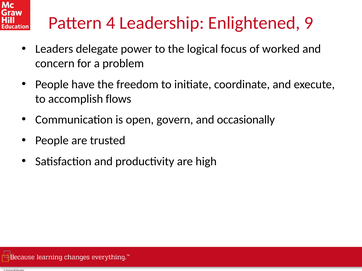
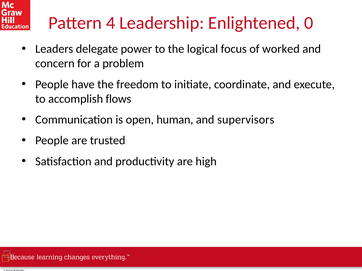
9: 9 -> 0 (309, 23)
govern: govern -> human (175, 120)
occasionally: occasionally -> supervisors (246, 120)
